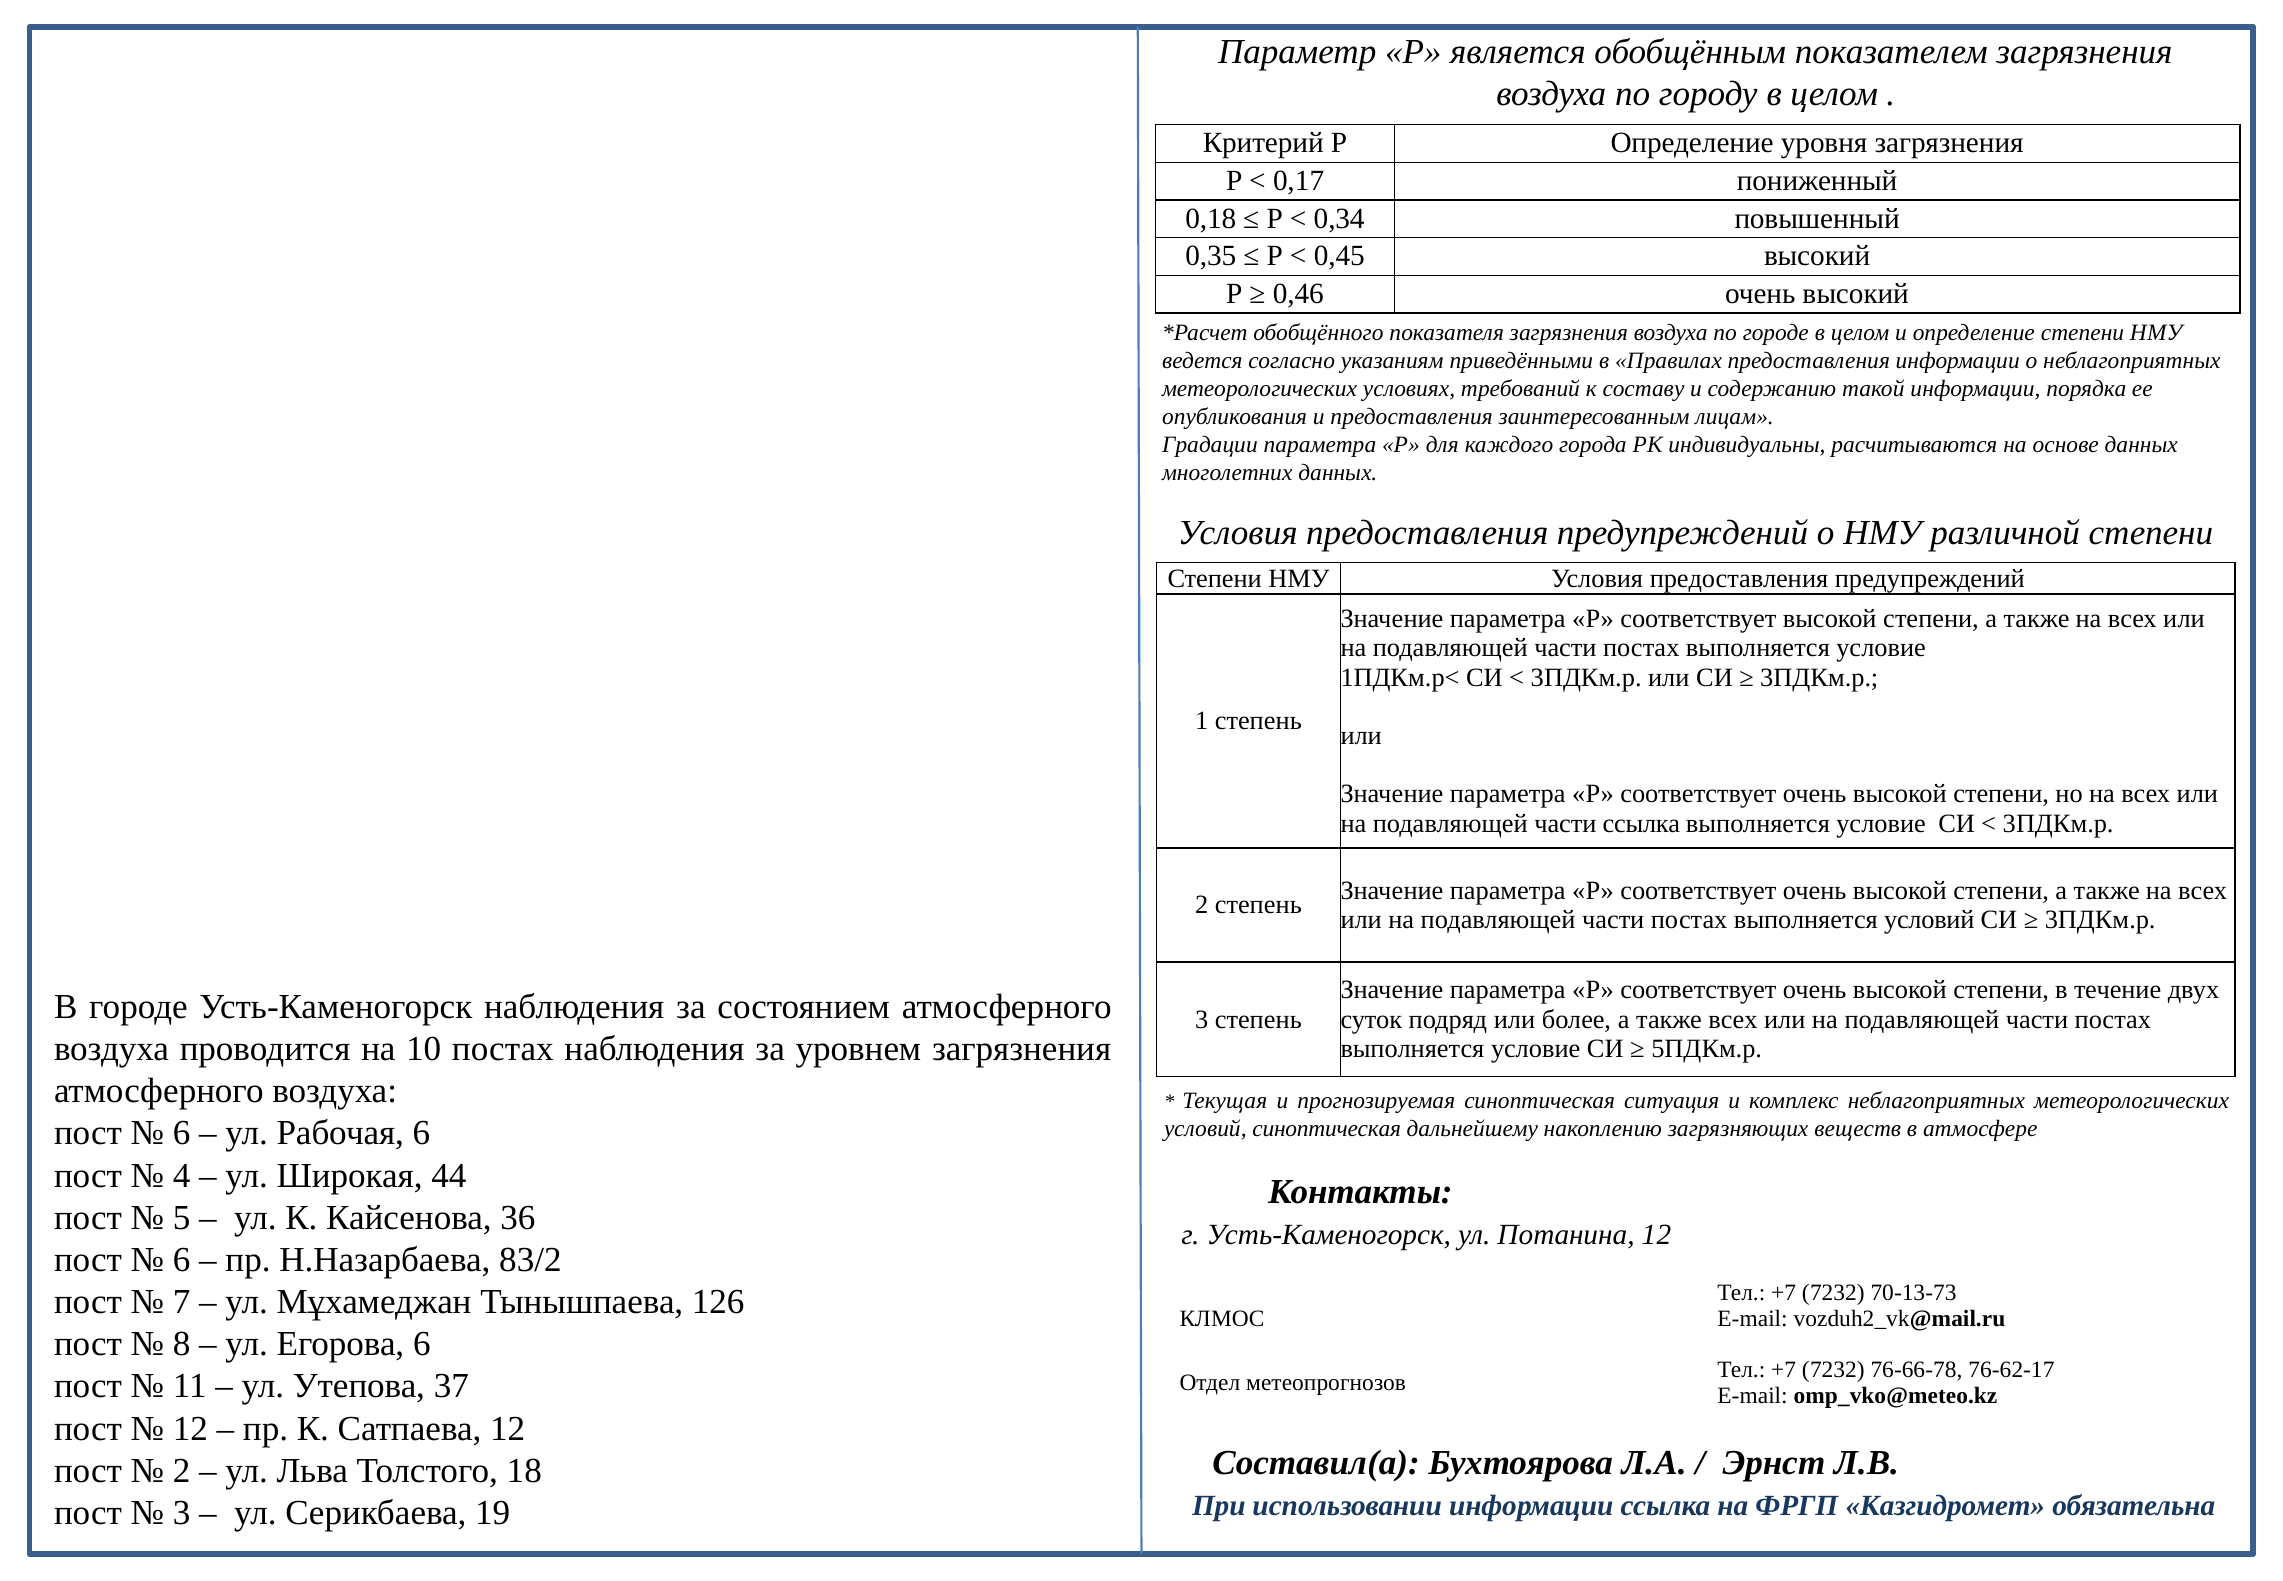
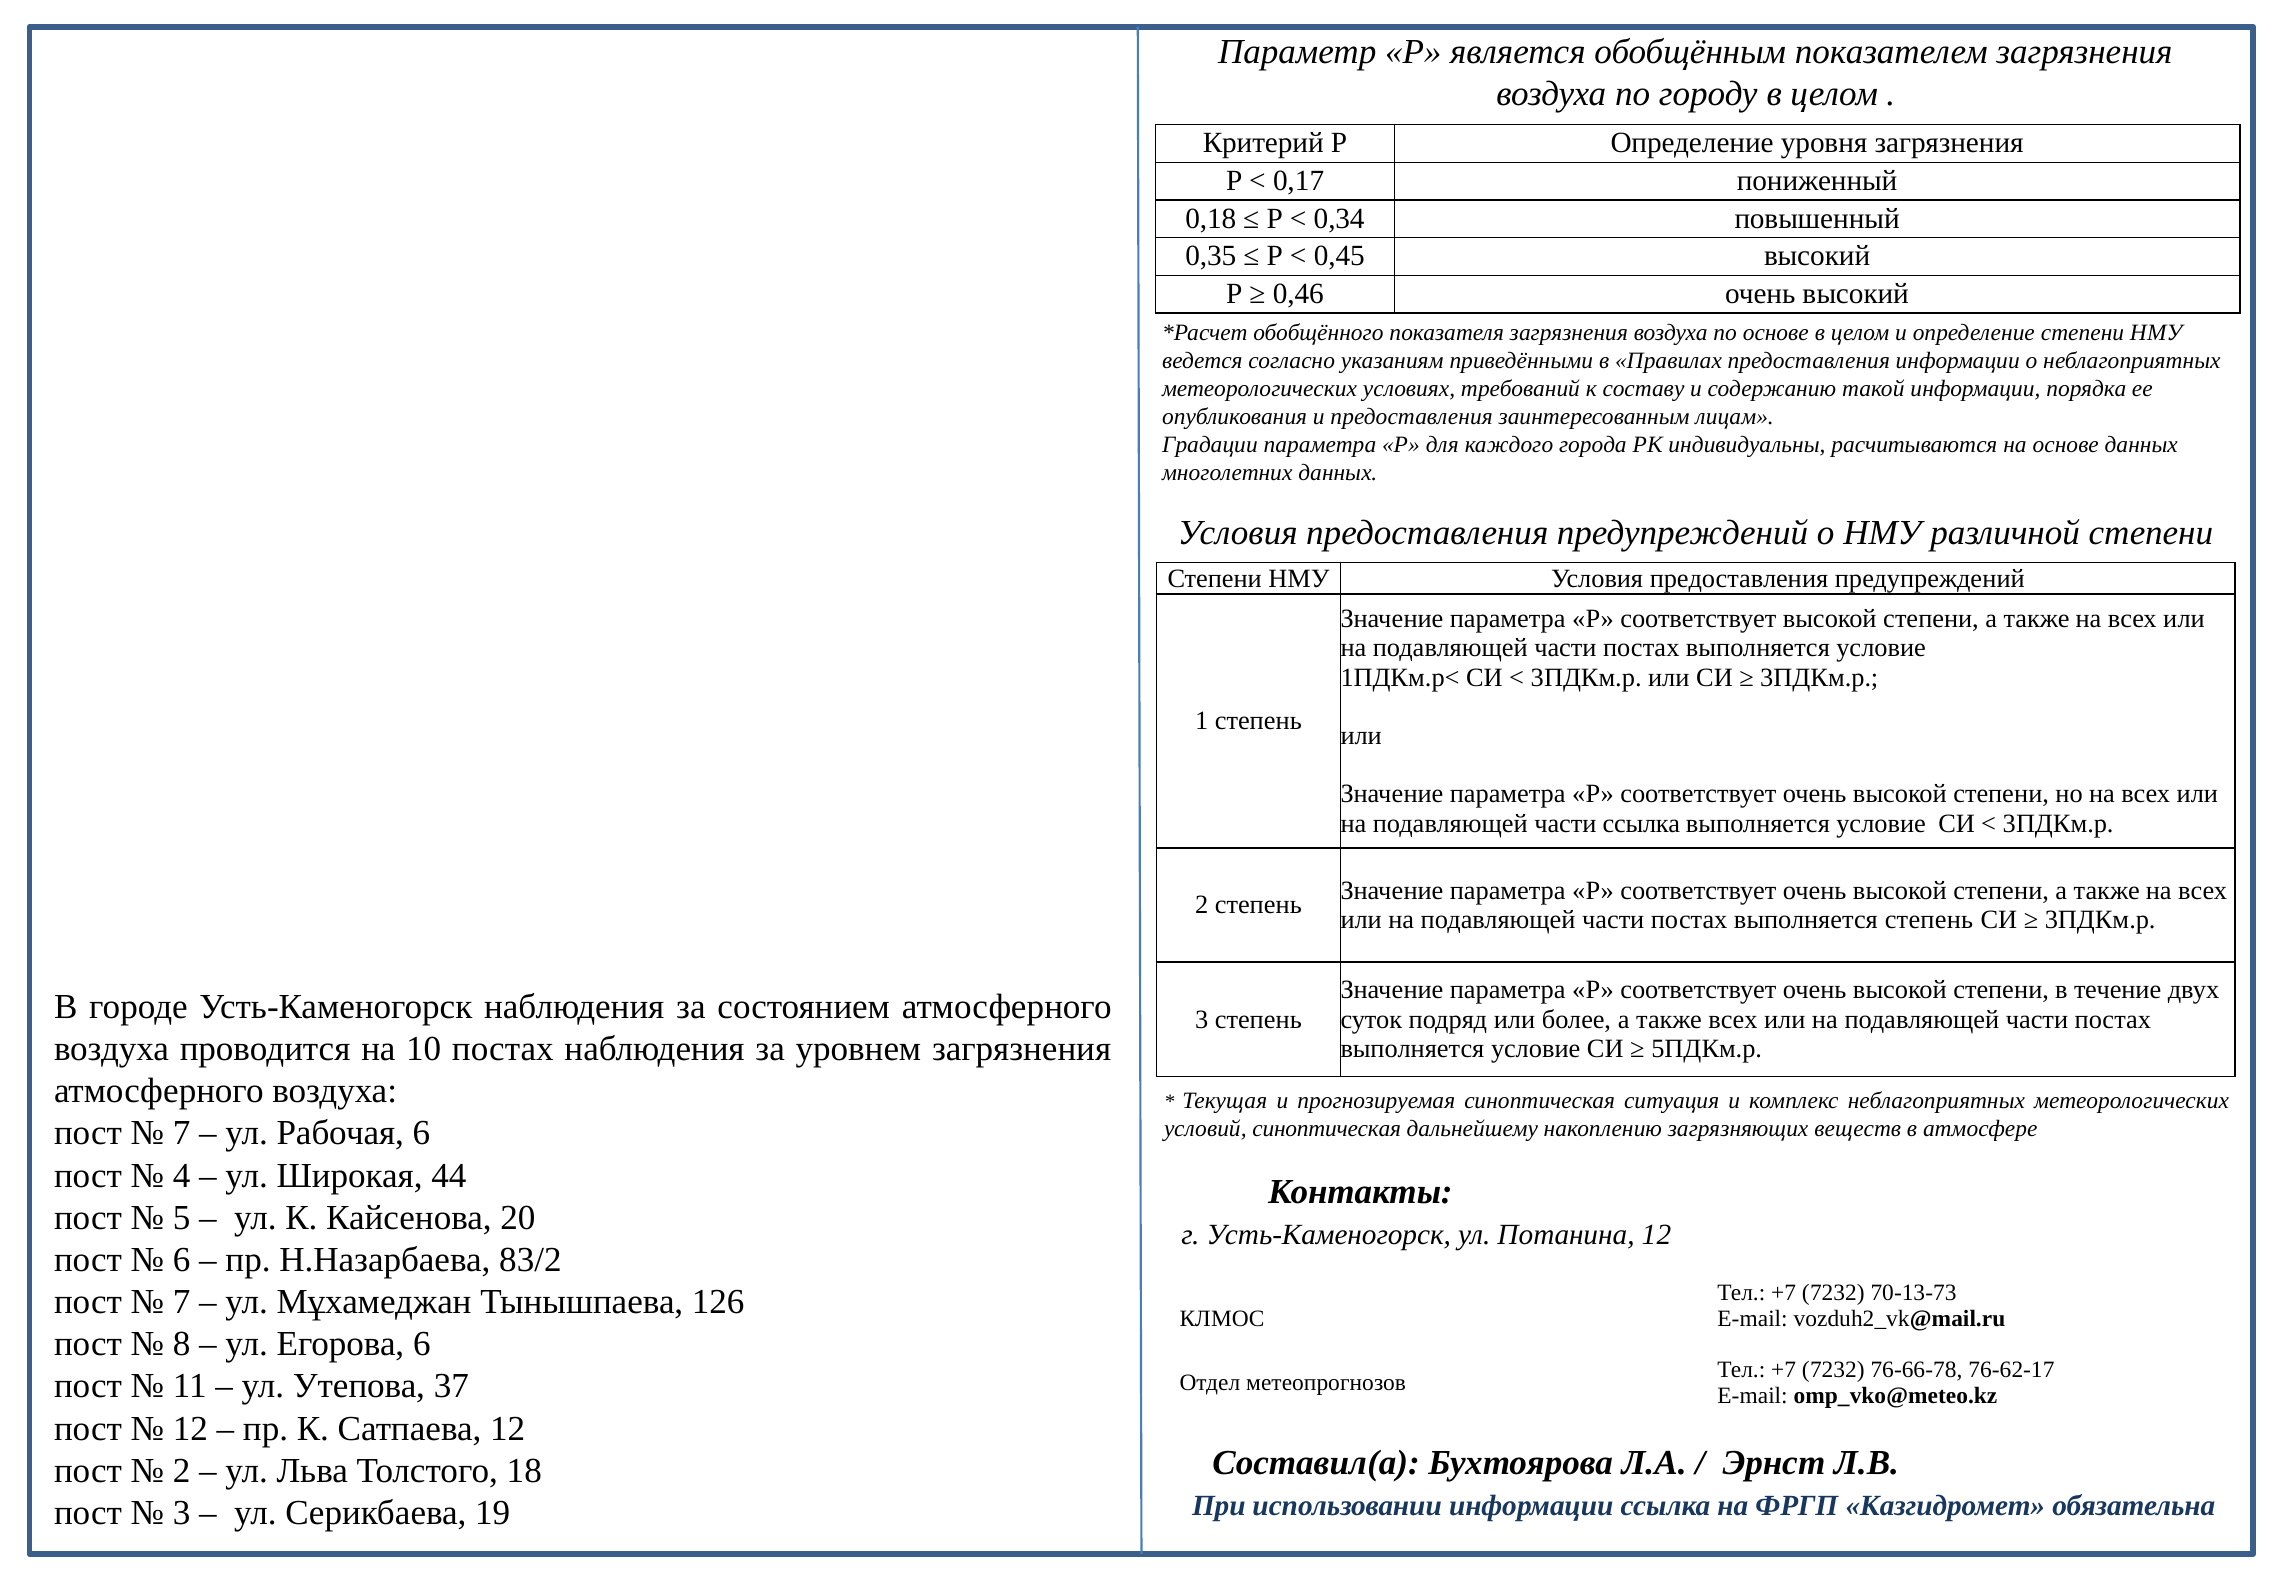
по городе: городе -> основе (1776, 333)
выполняется условий: условий -> степень (1929, 920)
6: 6 -> 7 (182, 1133)
36: 36 -> 20 (518, 1217)
